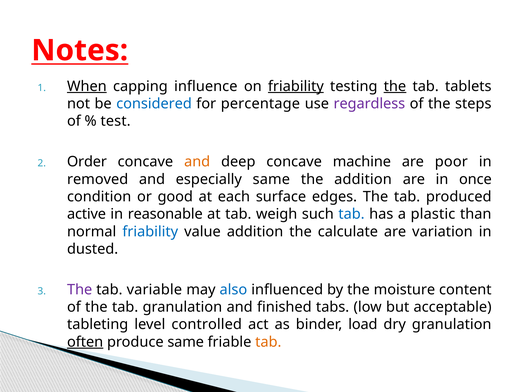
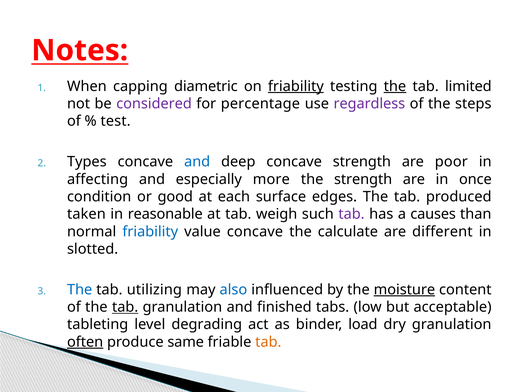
When underline: present -> none (87, 86)
influence: influence -> diametric (206, 86)
tablets: tablets -> limited (468, 86)
considered colour: blue -> purple (154, 104)
Order: Order -> Types (87, 162)
and colour: orange -> blue (197, 162)
concave machine: machine -> strength (362, 162)
removed: removed -> affecting (98, 179)
especially same: same -> more (271, 179)
the addition: addition -> strength (363, 179)
active: active -> taken (86, 214)
tab colour: blue -> purple (352, 214)
plastic: plastic -> causes (433, 214)
value addition: addition -> concave (255, 232)
variation: variation -> different (442, 232)
dusted: dusted -> slotted (93, 249)
The colour: purple -> blue (80, 290)
variable: variable -> utilizing (154, 290)
moisture underline: none -> present (404, 290)
tab underline: none -> present (125, 307)
controlled: controlled -> degrading (207, 325)
